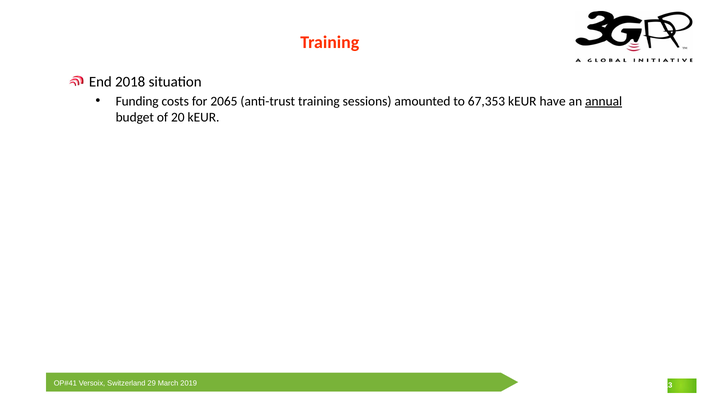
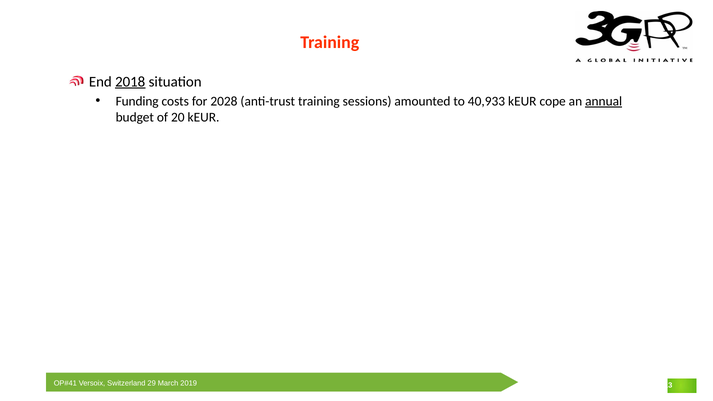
2018 underline: none -> present (130, 82)
2065: 2065 -> 2028 (224, 101)
67,353: 67,353 -> 40,933 (486, 101)
have: have -> cope (553, 101)
